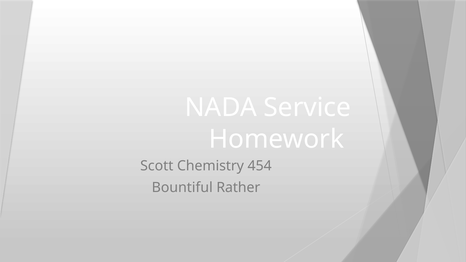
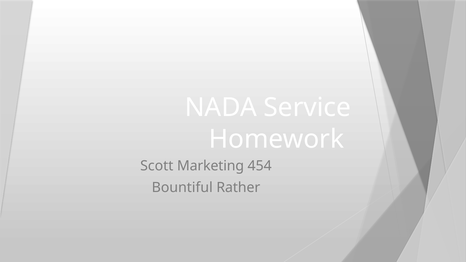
Chemistry: Chemistry -> Marketing (211, 166)
